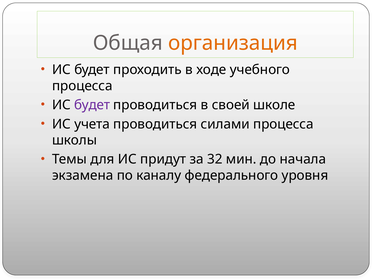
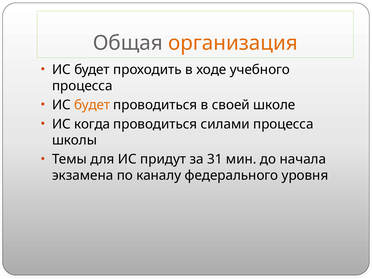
будет colour: purple -> orange (92, 105)
учета: учета -> когда (92, 124)
32: 32 -> 31 (215, 159)
